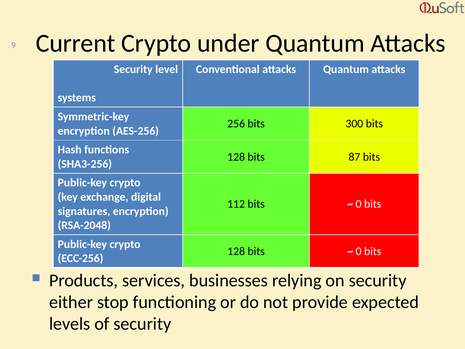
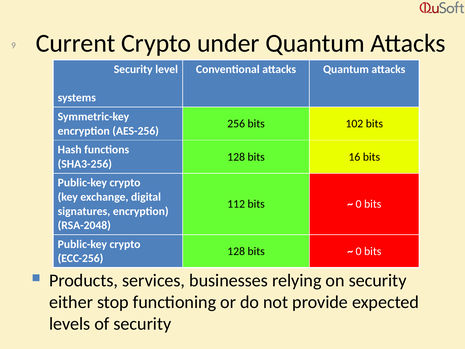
300: 300 -> 102 (354, 124)
87: 87 -> 16 (354, 157)
